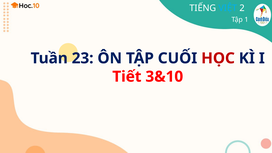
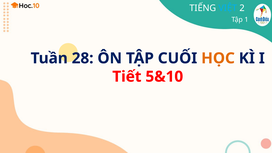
23: 23 -> 28 (83, 58)
HỌC colour: red -> orange (218, 58)
3&10: 3&10 -> 5&10 (164, 77)
